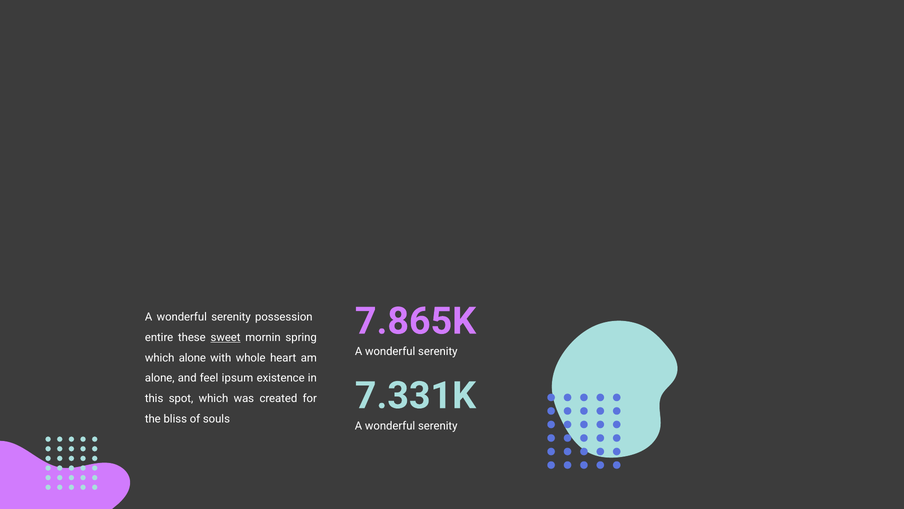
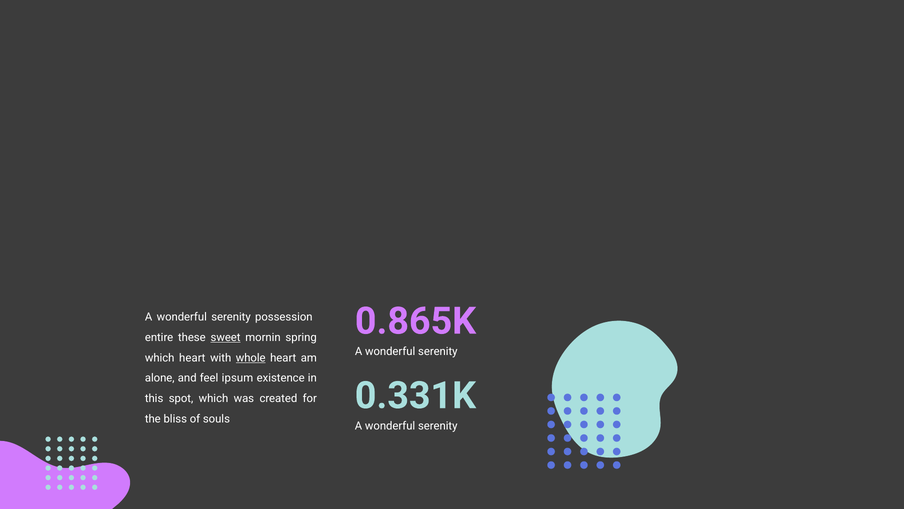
7.865K: 7.865K -> 0.865K (415, 321)
which alone: alone -> heart (192, 357)
whole underline: none -> present (251, 357)
7.331K: 7.331K -> 0.331K (415, 395)
